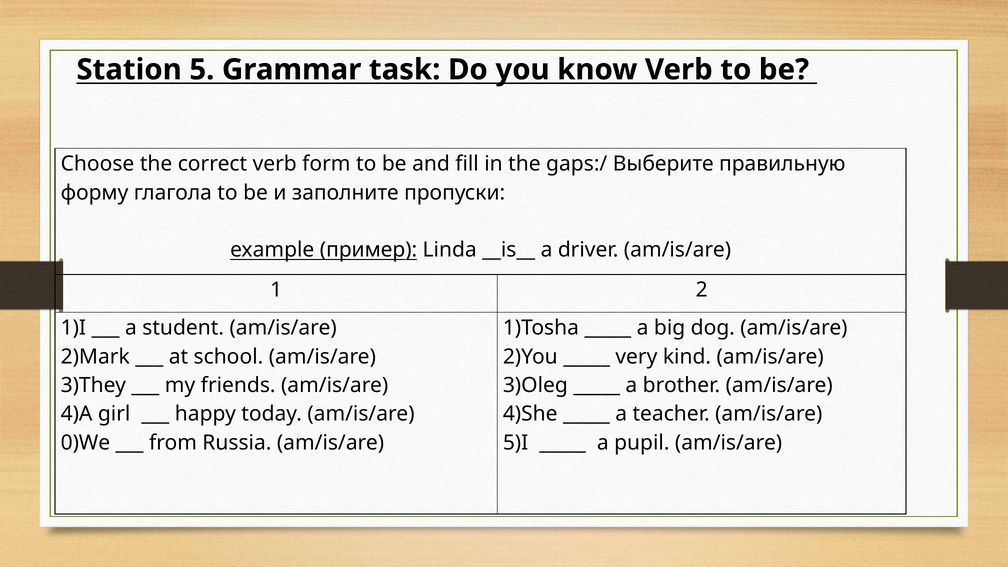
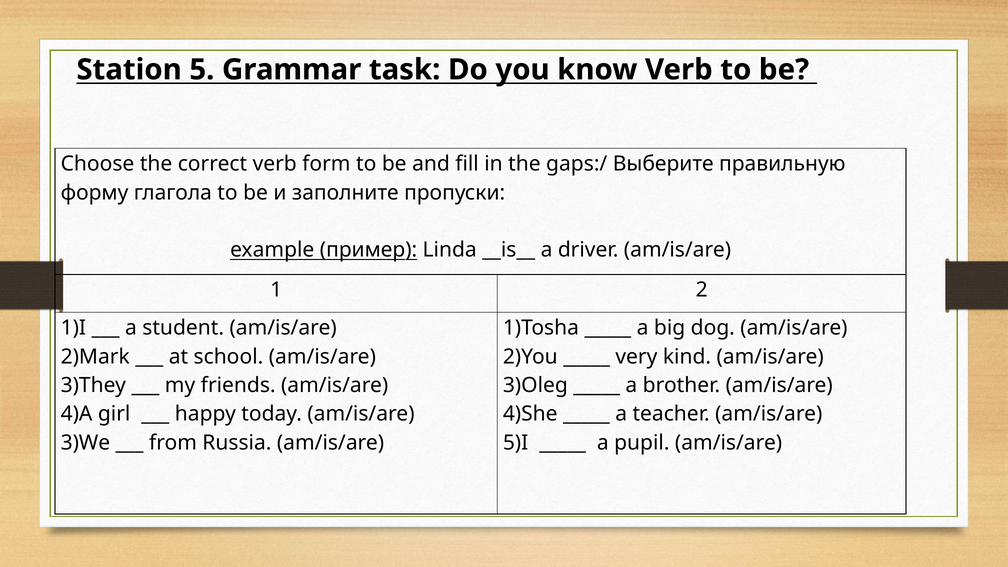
0)We: 0)We -> 3)We (85, 443)
